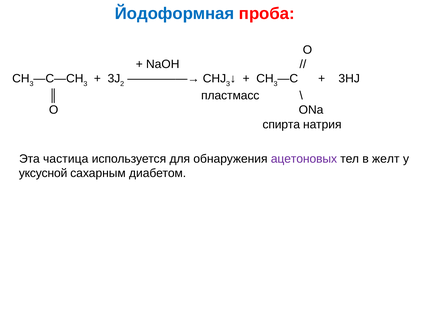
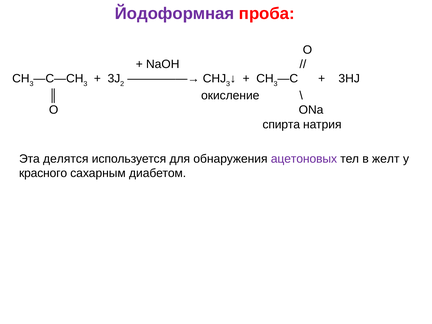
Йодоформная colour: blue -> purple (175, 14)
пластмасс: пластмасс -> окисление (230, 96)
частица: частица -> делятся (66, 159)
уксусной: уксусной -> красного (43, 173)
